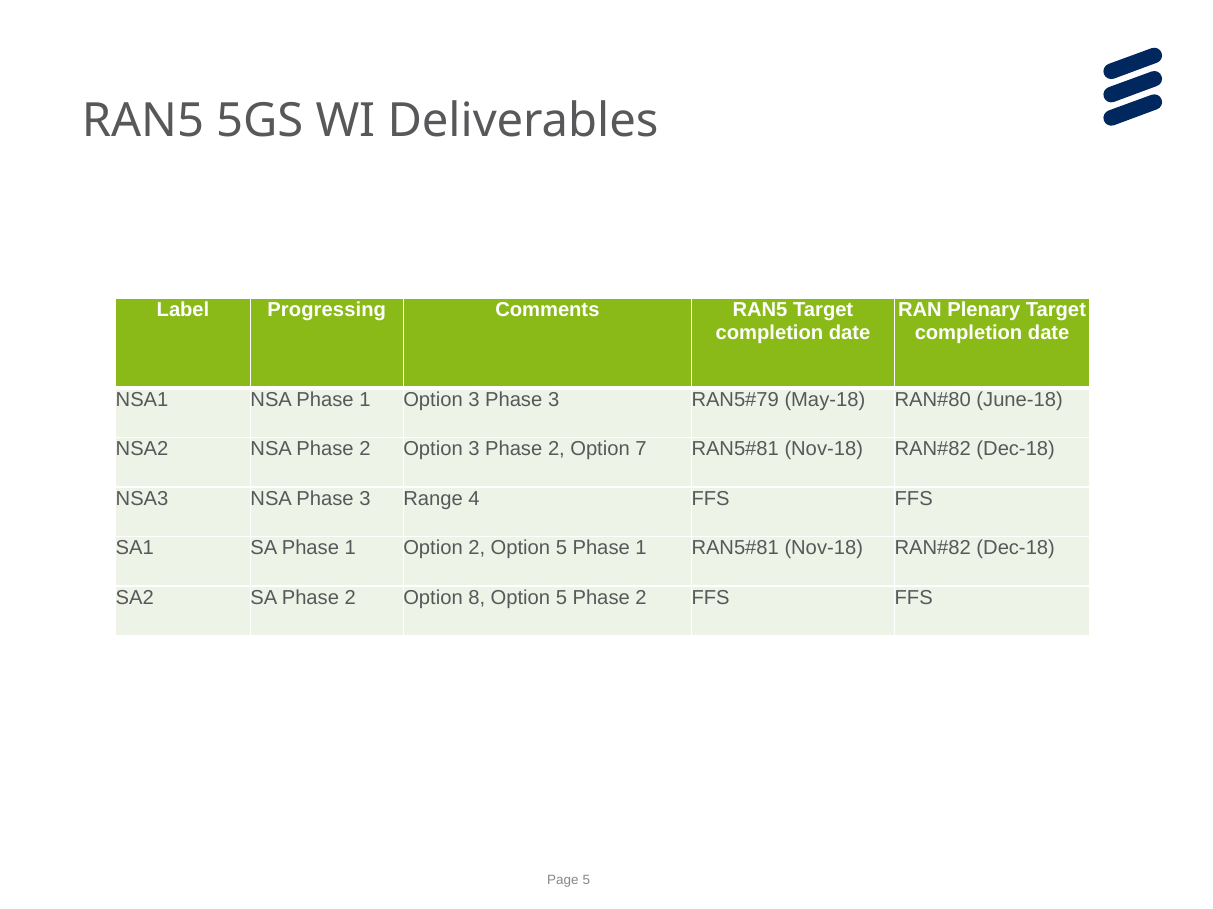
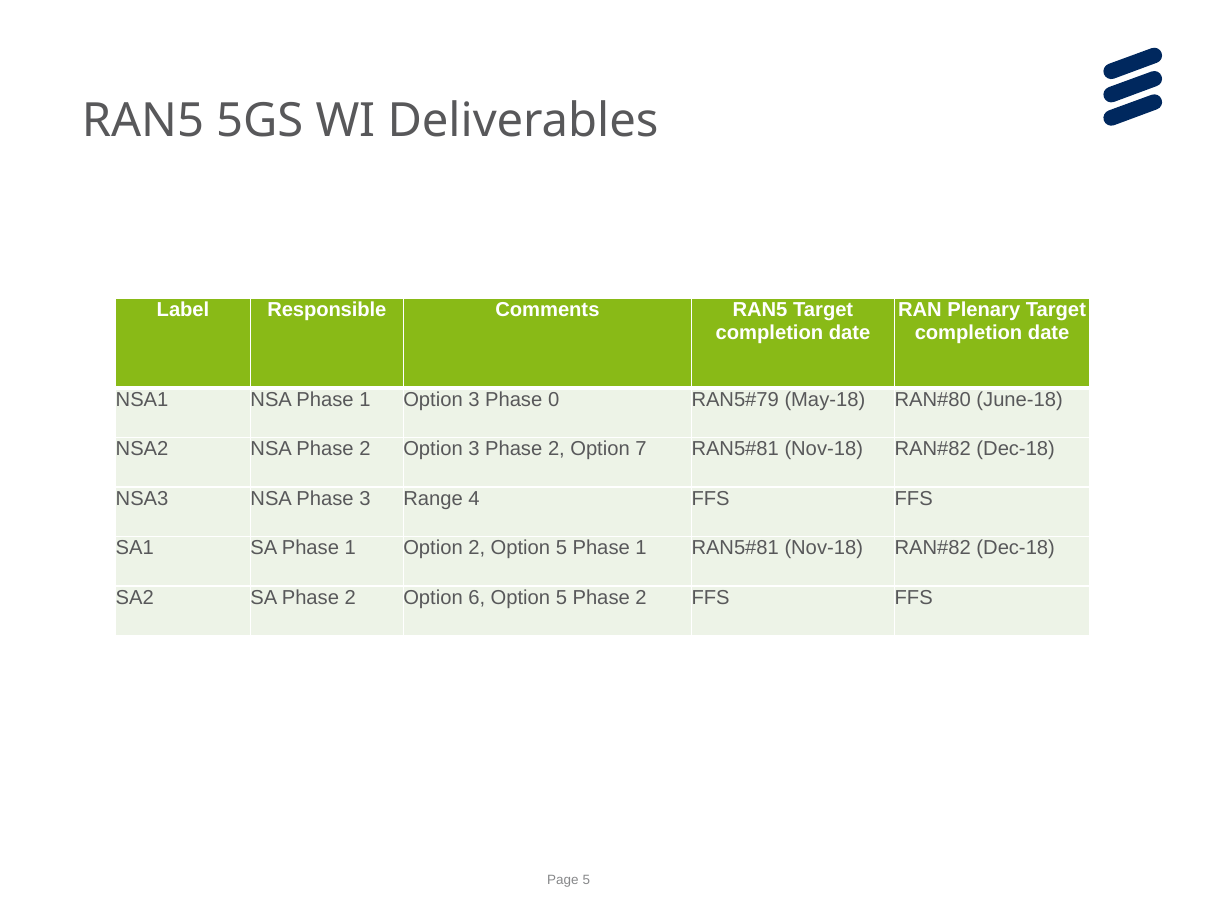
Progressing: Progressing -> Responsible (327, 310)
3 Phase 3: 3 -> 0 (554, 400)
8: 8 -> 6 (477, 598)
